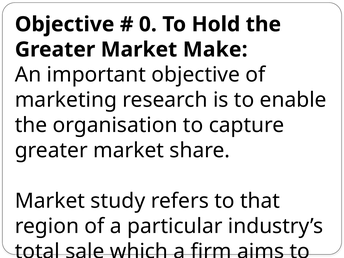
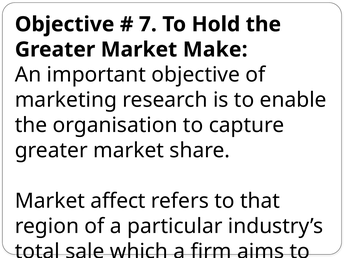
0: 0 -> 7 (148, 24)
study: study -> affect (118, 201)
